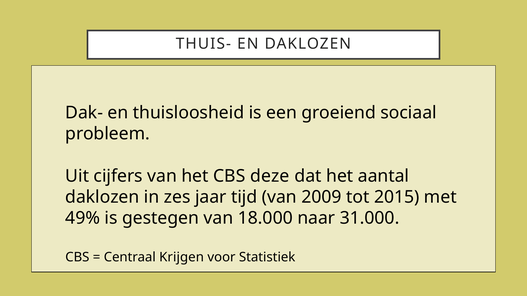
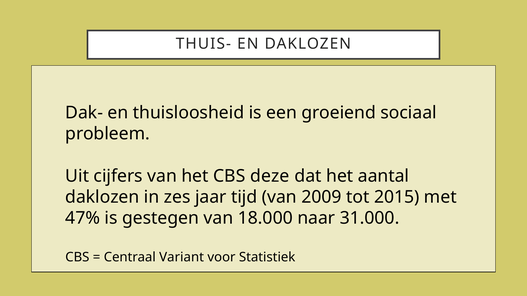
49%: 49% -> 47% (83, 218)
Krijgen: Krijgen -> Variant (182, 258)
